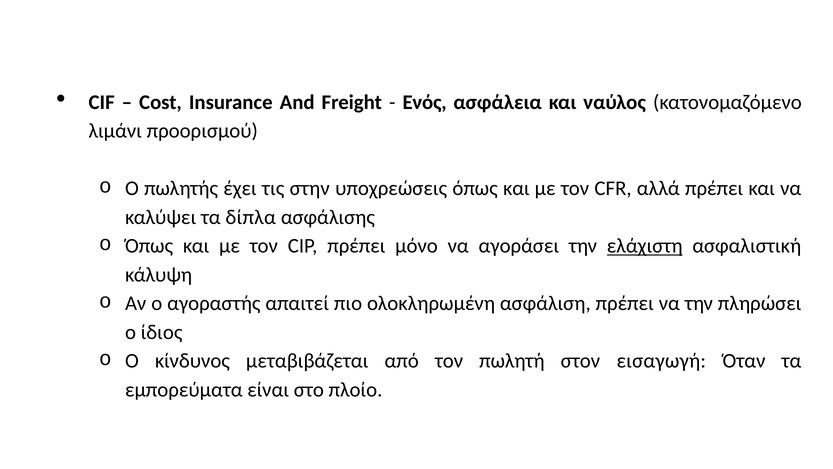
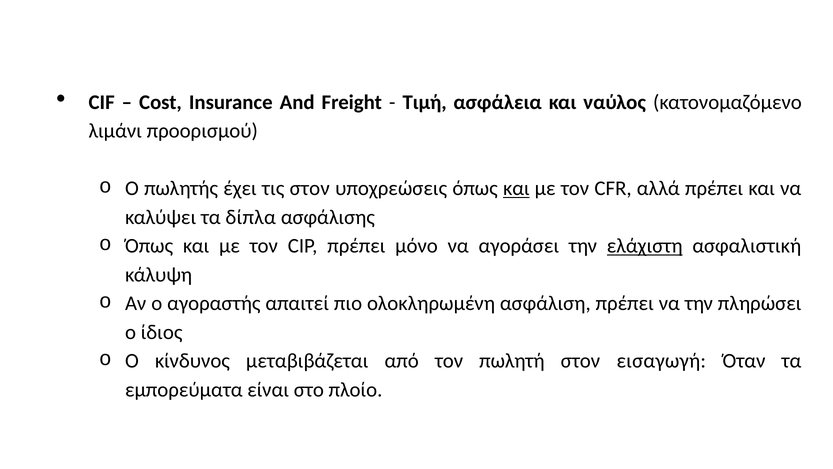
Ενός: Ενός -> Τιμή (425, 102)
τις στην: στην -> στον (310, 188)
και underline: none -> present (516, 188)
